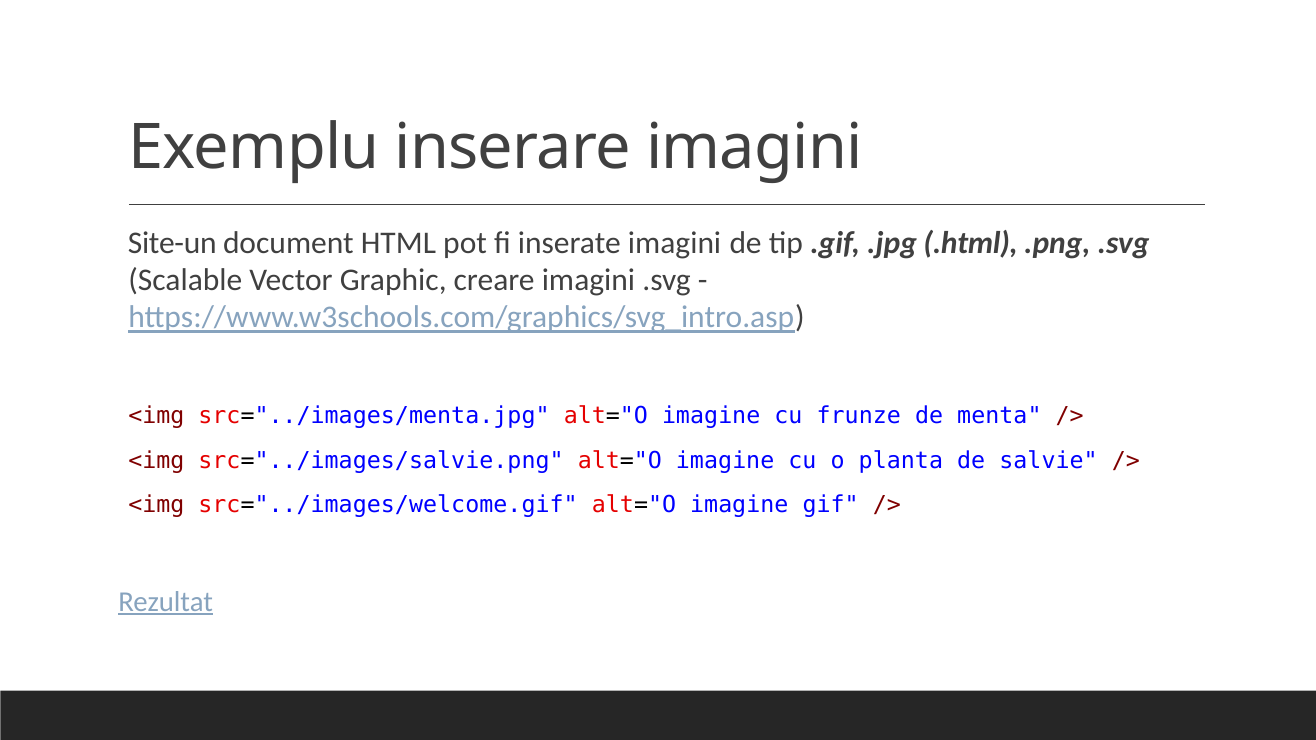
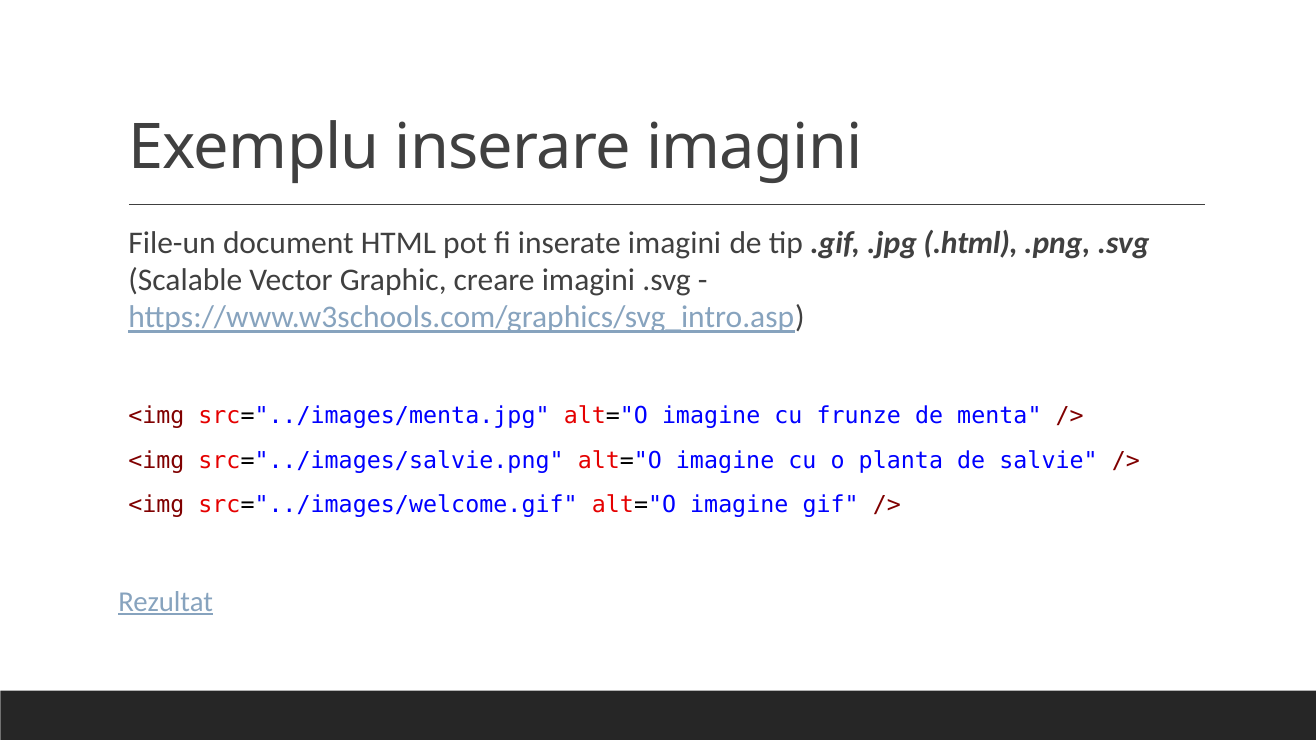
Site-un: Site-un -> File-un (172, 243)
